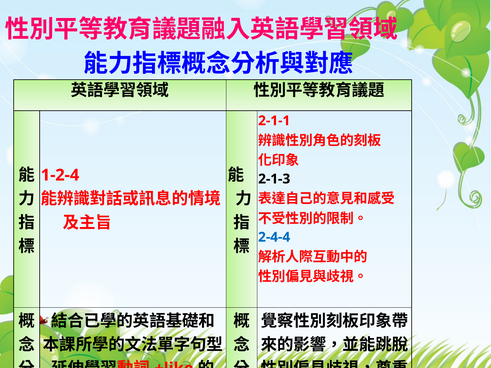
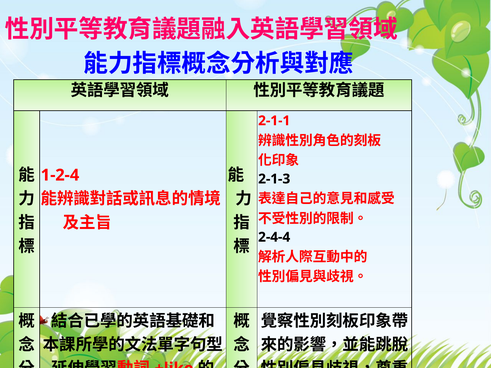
2-4-4 colour: blue -> black (274, 237)
